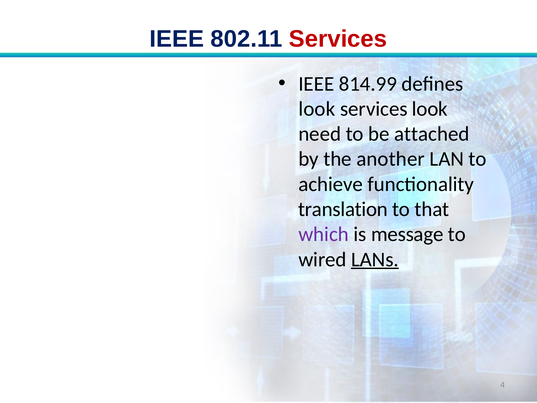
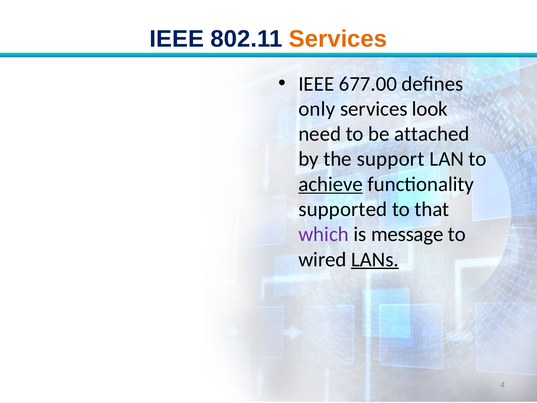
Services colour: red -> orange (338, 39)
814.99: 814.99 -> 677.00 (368, 84)
look: look -> only (317, 109)
another: another -> support (391, 159)
achieve underline: none -> present (331, 184)
translation: translation -> supported (343, 209)
